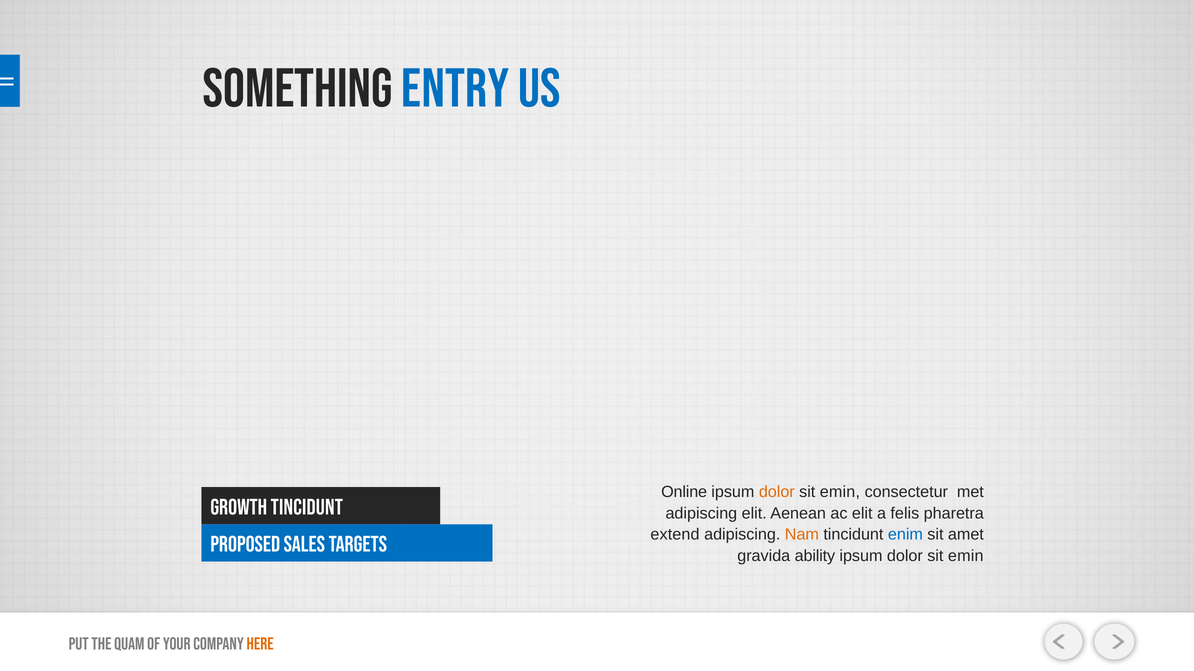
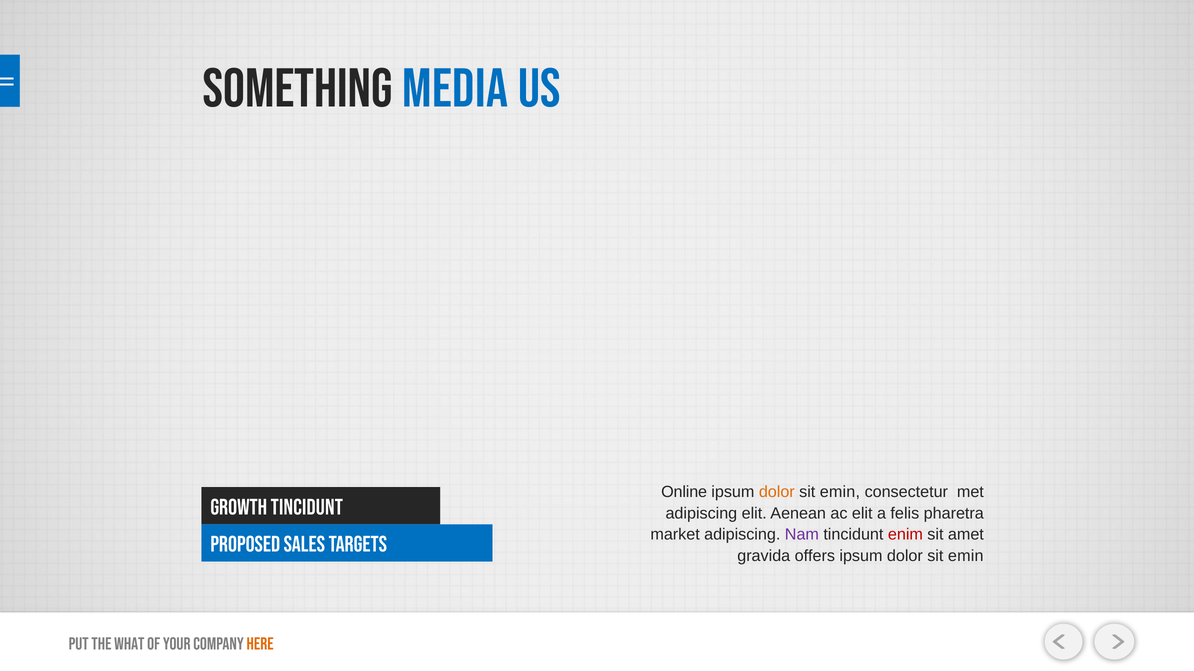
entry: entry -> media (455, 89)
extend: extend -> market (675, 535)
Nam colour: orange -> purple (802, 535)
enim colour: blue -> red (905, 535)
ability: ability -> offers (815, 556)
QUAM: QUAM -> WHAT (129, 645)
